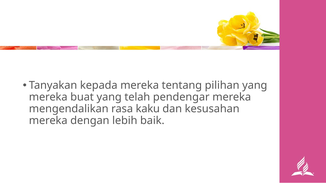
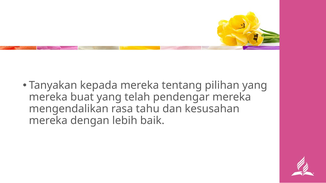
kaku: kaku -> tahu (148, 109)
